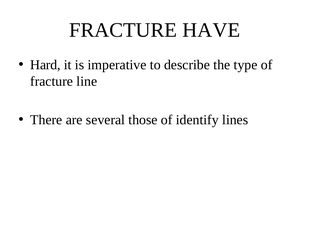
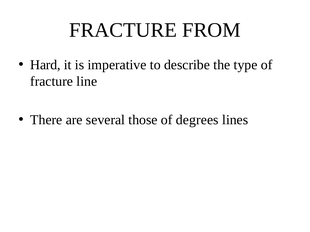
HAVE: HAVE -> FROM (211, 30)
identify: identify -> degrees (197, 120)
